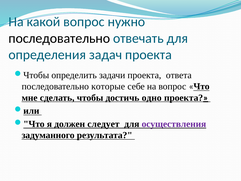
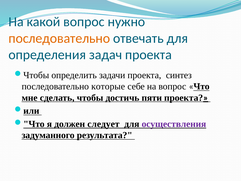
последовательно colour: black -> orange (59, 38)
ответа: ответа -> синтез (179, 75)
одно: одно -> пяти (152, 98)
